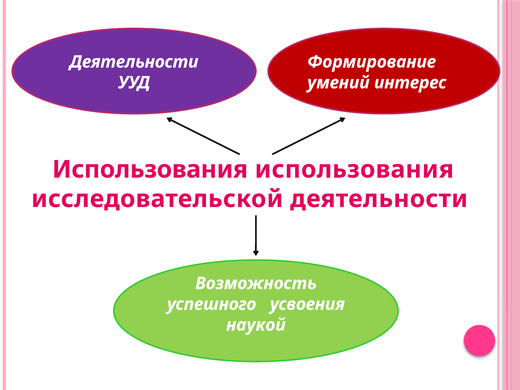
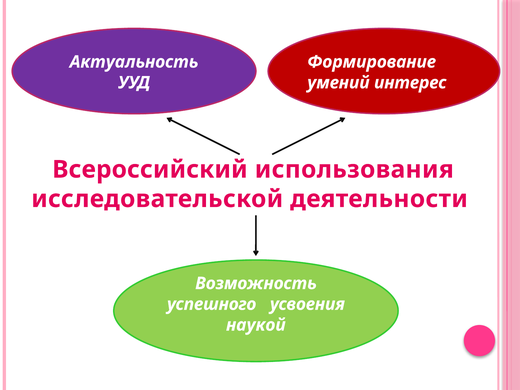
Деятельности: Деятельности -> Актуальность (134, 62)
Использования: Использования -> Всероссийский (150, 169)
